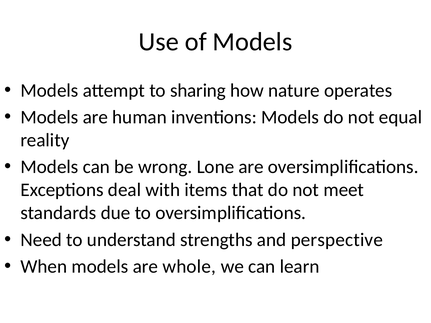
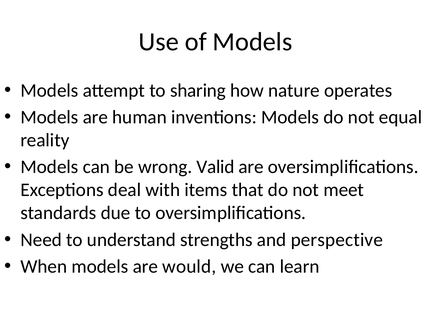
Lone: Lone -> Valid (215, 167)
whole: whole -> would (189, 267)
